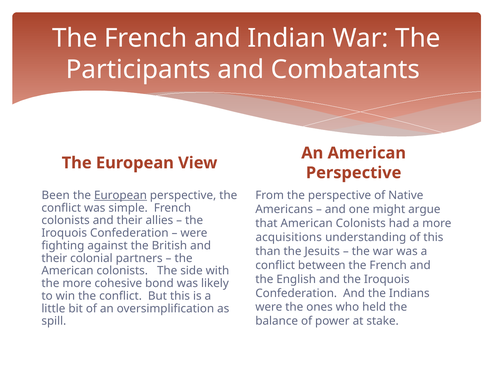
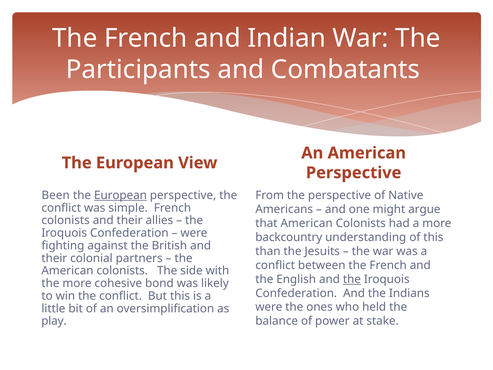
acquisitions: acquisitions -> backcountry (289, 237)
the underline: none -> present (352, 279)
spill: spill -> play (54, 321)
